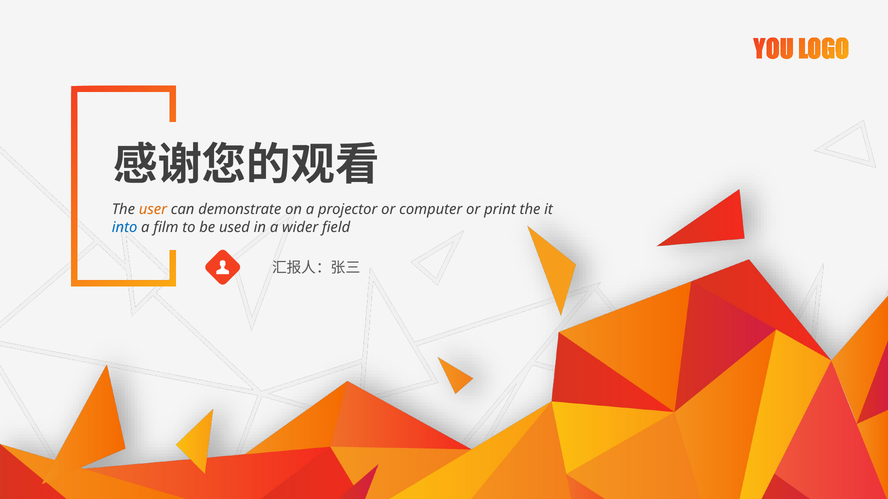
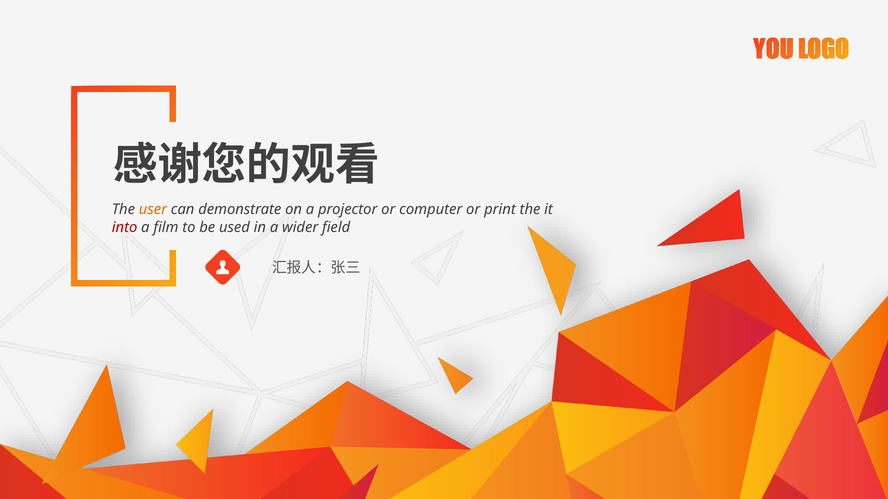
into colour: blue -> red (125, 227)
